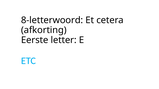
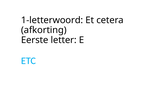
8-letterwoord: 8-letterwoord -> 1-letterwoord (52, 20)
